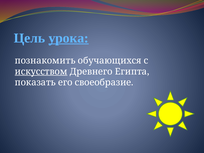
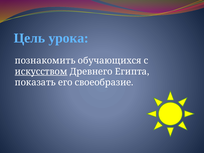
урока underline: present -> none (69, 38)
